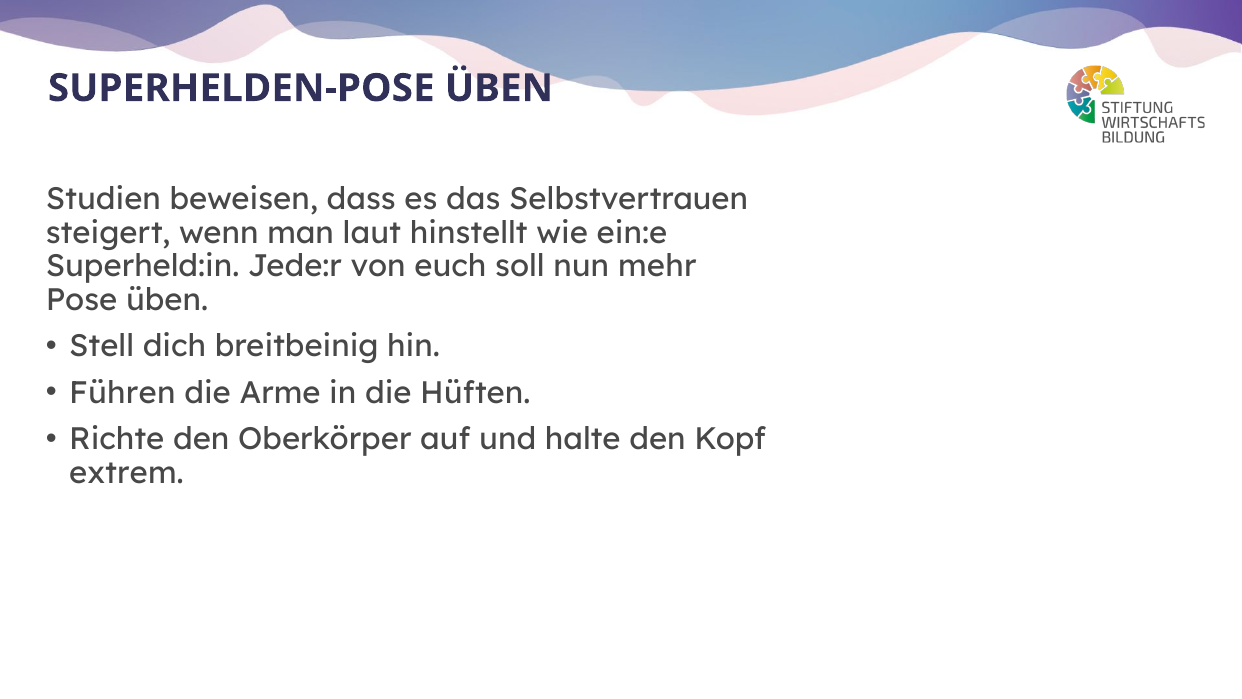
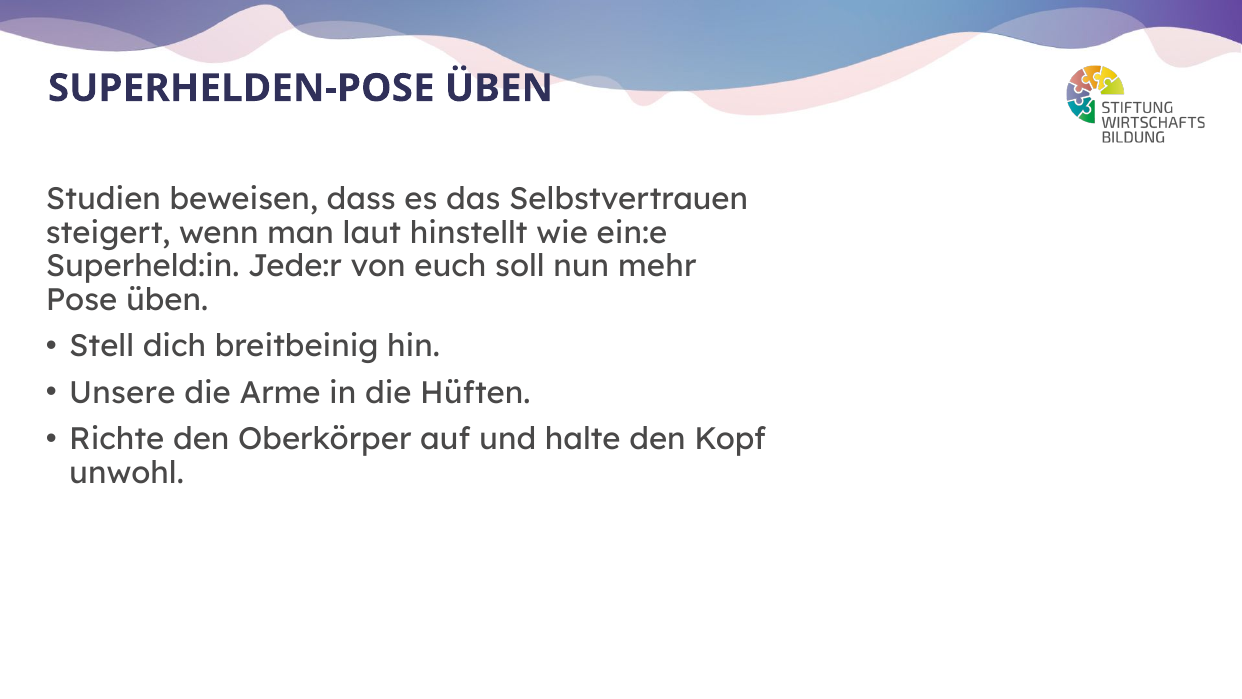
Führen: Führen -> Unsere (122, 393)
extrem: extrem -> unwohl (127, 473)
